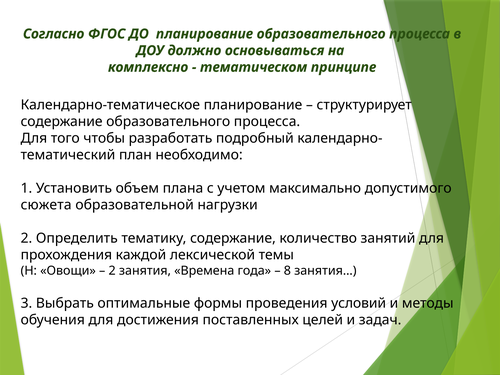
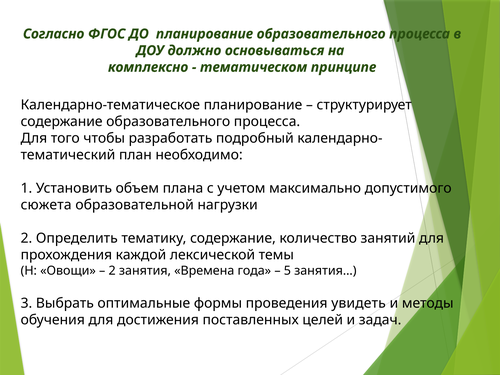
8: 8 -> 5 (287, 271)
условий: условий -> увидеть (359, 303)
